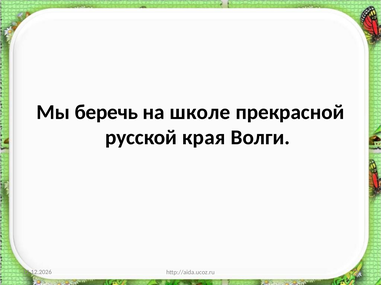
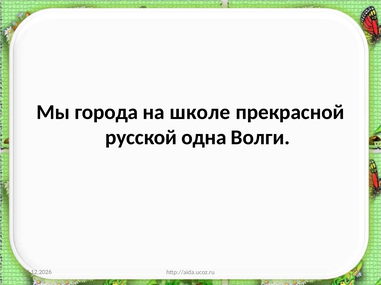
беречь: беречь -> города (106, 112)
края: края -> одна (204, 138)
